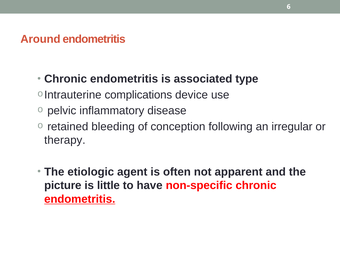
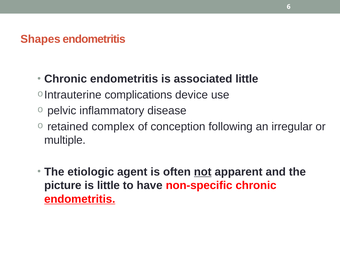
Around: Around -> Shapes (40, 39)
associated type: type -> little (247, 79)
bleeding: bleeding -> complex (113, 127)
therapy: therapy -> multiple (65, 140)
not underline: none -> present (203, 172)
